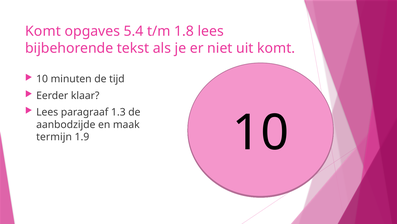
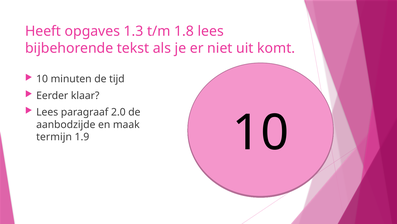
Komt: Komt -> Heeft (43, 31)
5.4: 5.4 -> 1.3 (134, 31)
1.3: 1.3 -> 2.0 (118, 112)
